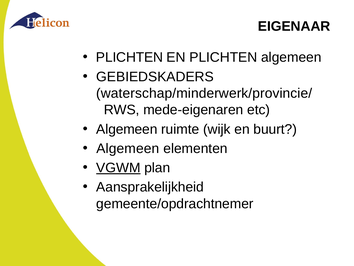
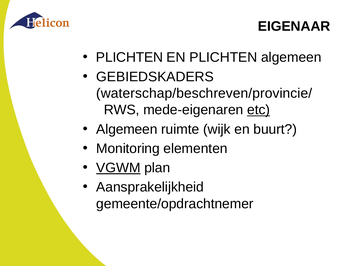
waterschap/minderwerk/provincie/: waterschap/minderwerk/provincie/ -> waterschap/beschreven/provincie/ (204, 93)
etc underline: none -> present (259, 110)
Algemeen: Algemeen -> Monitoring (128, 148)
